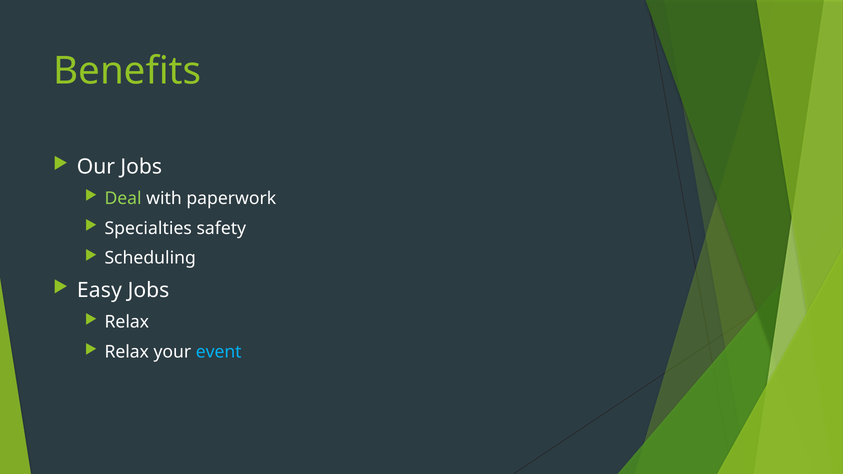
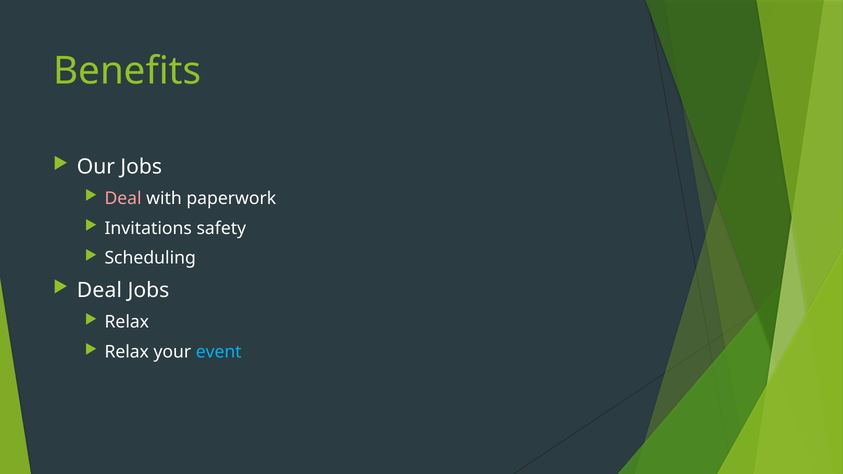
Deal colour: light green -> pink (123, 198)
Specialties: Specialties -> Invitations (148, 228)
Easy: Easy -> Deal (99, 290)
